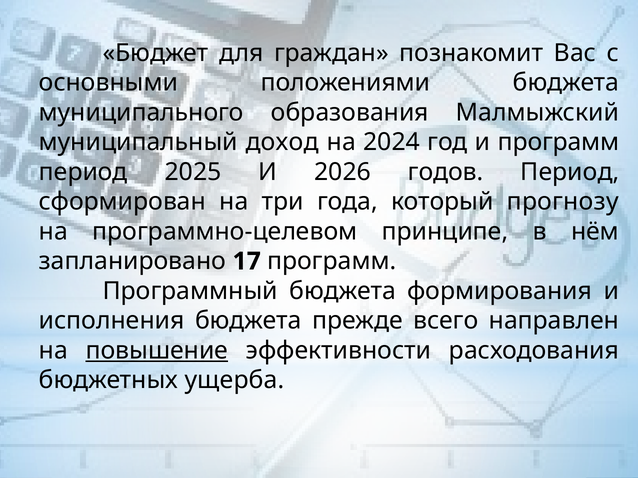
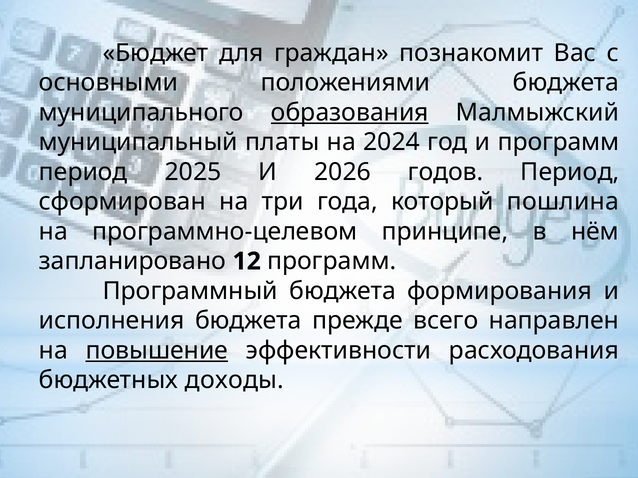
образования underline: none -> present (350, 113)
доход: доход -> платы (282, 142)
прогнозу: прогнозу -> пошлина (563, 202)
17: 17 -> 12 (247, 262)
ущерба: ущерба -> доходы (234, 381)
